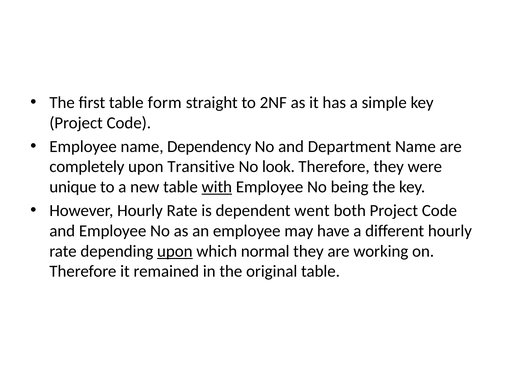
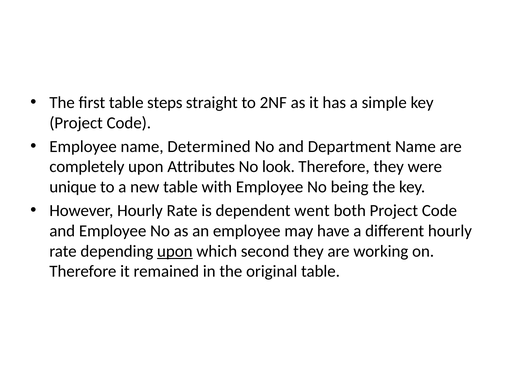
form: form -> steps (165, 102)
Dependency: Dependency -> Determined (209, 146)
Transitive: Transitive -> Attributes (201, 166)
with underline: present -> none (217, 187)
normal: normal -> second (265, 251)
